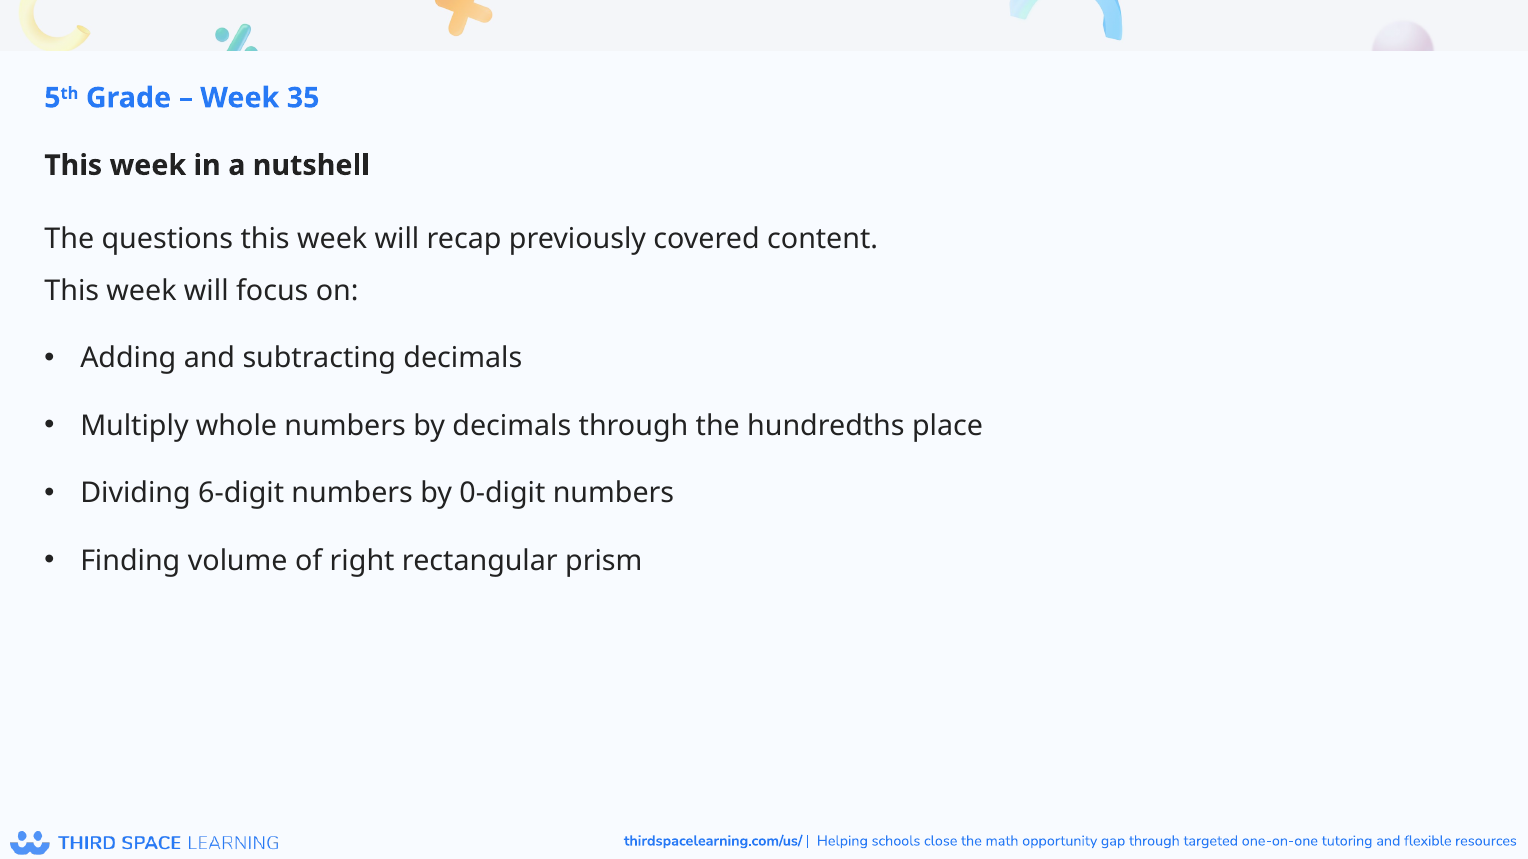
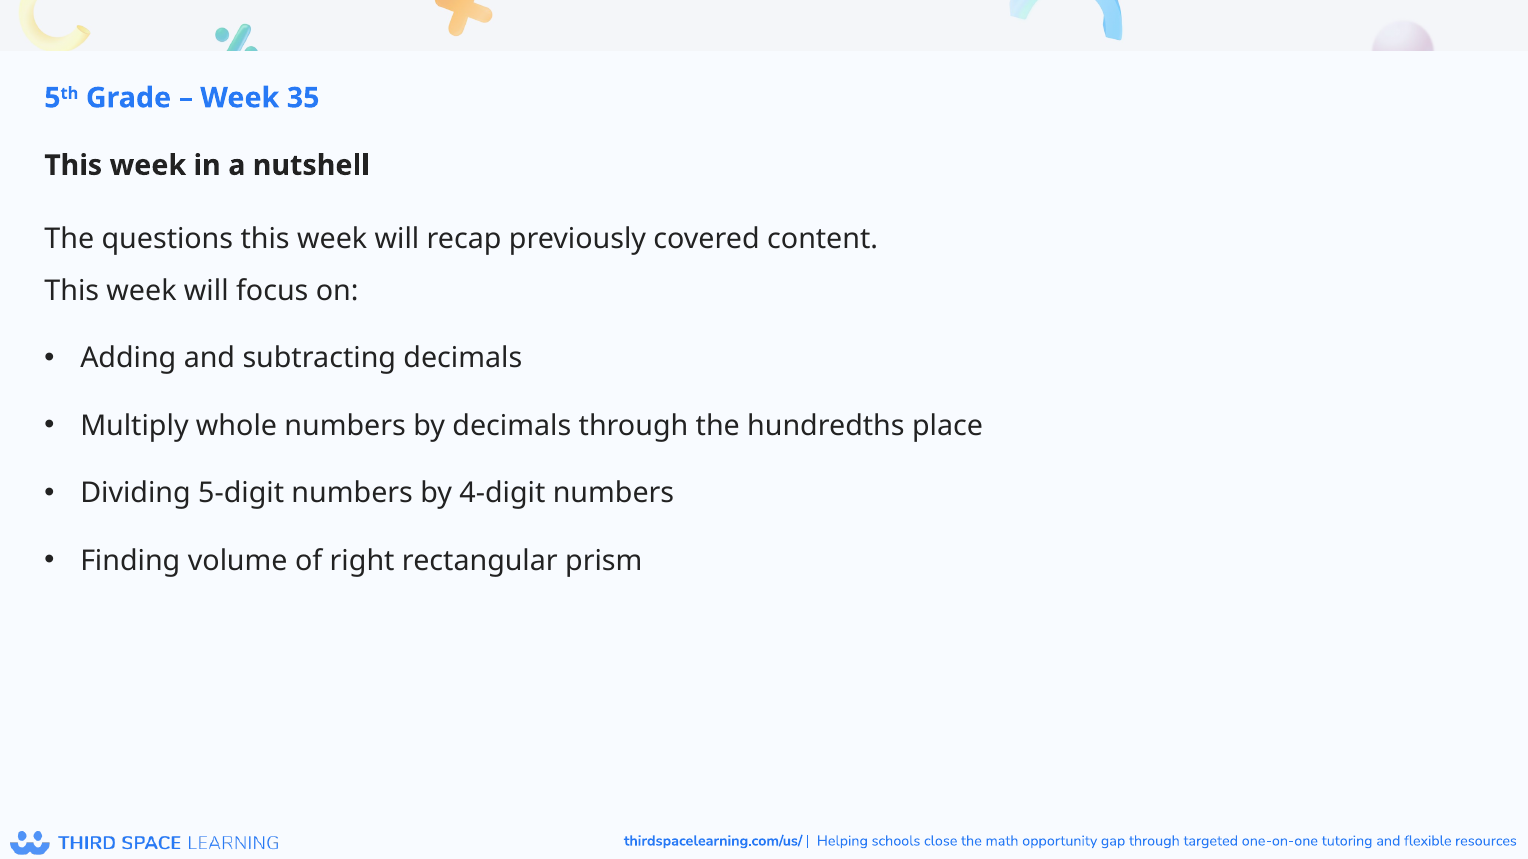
6-digit: 6-digit -> 5-digit (241, 494)
0-digit: 0-digit -> 4-digit (502, 494)
